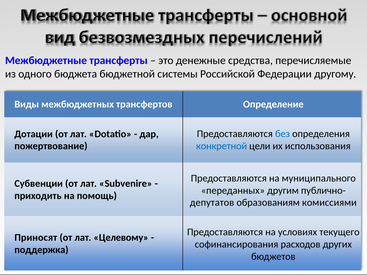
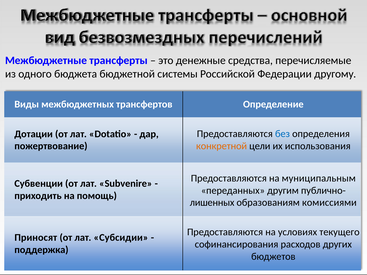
конкретной colour: blue -> orange (222, 146)
муниципального: муниципального -> муниципальным (319, 178)
депутатов: депутатов -> лишенных (212, 203)
Целевому: Целевому -> Субсидии (121, 238)
